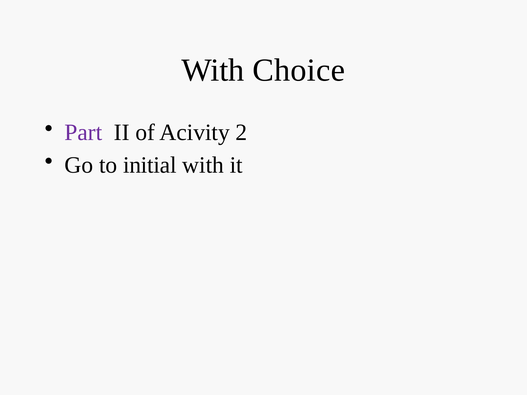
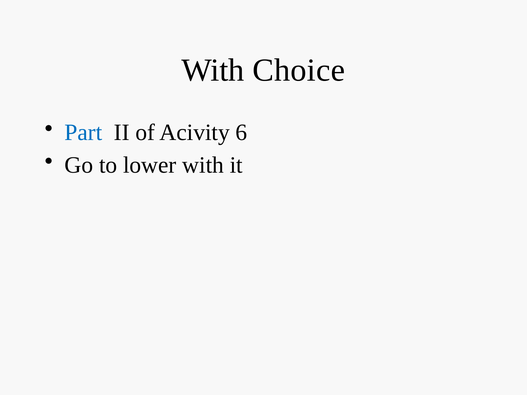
Part colour: purple -> blue (83, 133)
2: 2 -> 6 (242, 133)
initial: initial -> lower (150, 165)
